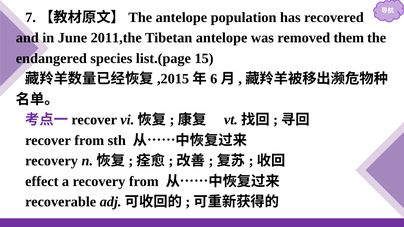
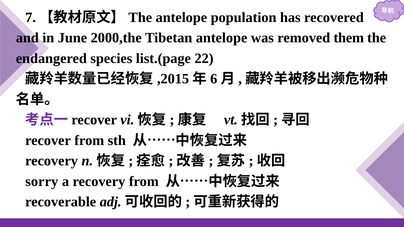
2011,the: 2011,the -> 2000,the (116, 38)
15: 15 -> 22 (204, 58)
effect: effect -> sorry (42, 182)
